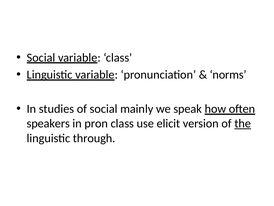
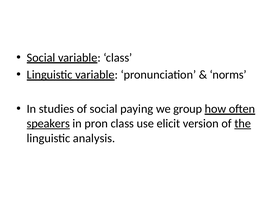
mainly: mainly -> paying (137, 109)
speak: speak -> group (188, 109)
speakers underline: none -> present (48, 123)
through: through -> analysis (94, 138)
